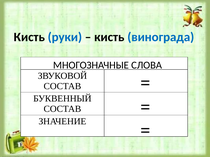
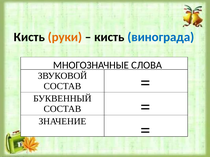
руки colour: blue -> orange (65, 37)
